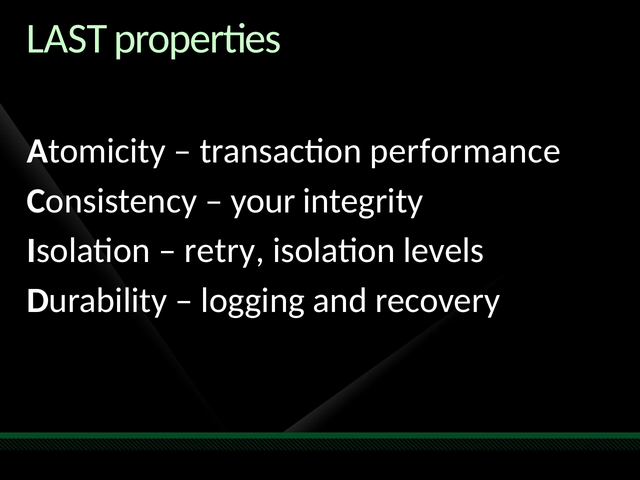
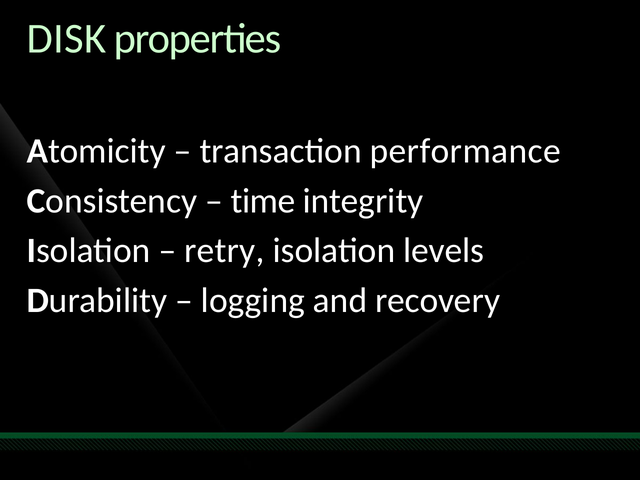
LAST: LAST -> DISK (67, 39)
your: your -> time (263, 201)
